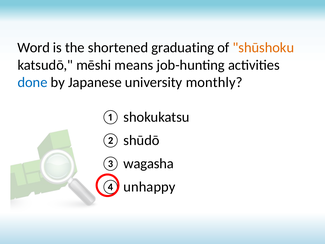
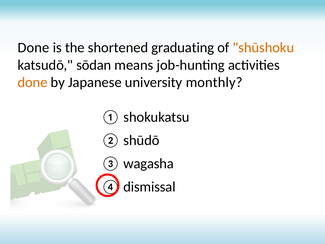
Word: Word -> Done (33, 48)
mēshi: mēshi -> sōdan (94, 65)
done colour: blue -> orange (32, 82)
unhappy: unhappy -> dismissal (150, 187)
